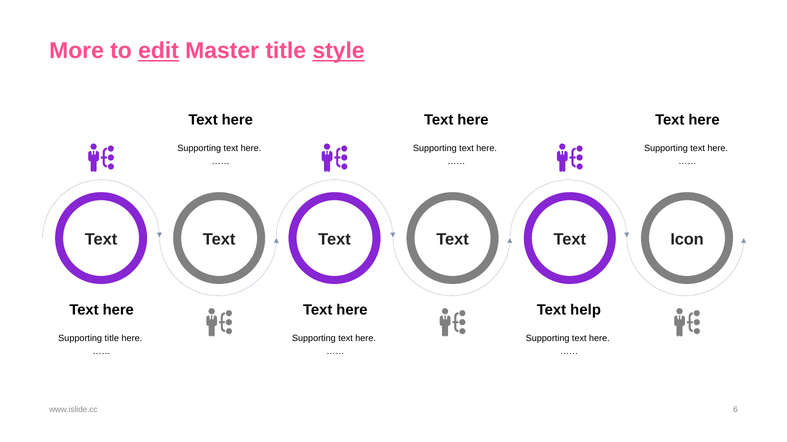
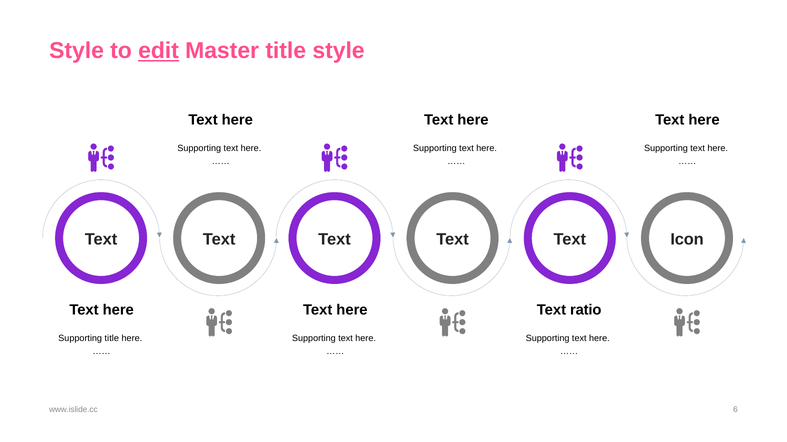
More: More -> Style (77, 51)
style underline: present -> none (338, 51)
help: help -> ratio (586, 310)
